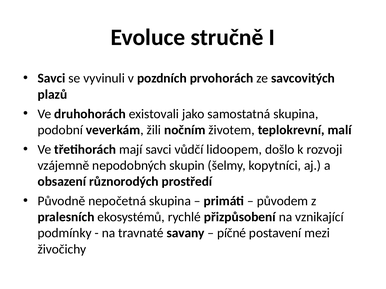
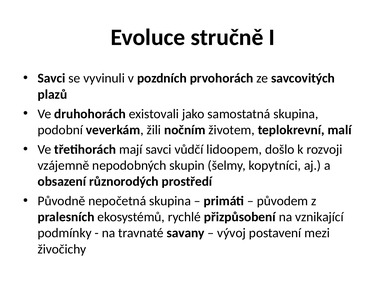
píčné: píčné -> vývoj (232, 233)
